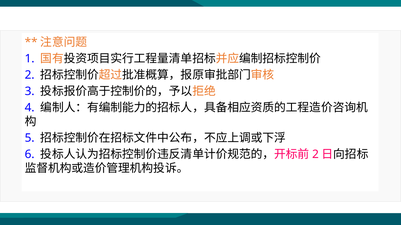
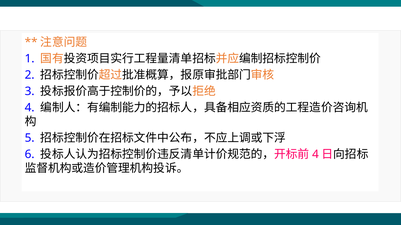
2: 2 -> 4 (315, 155)
